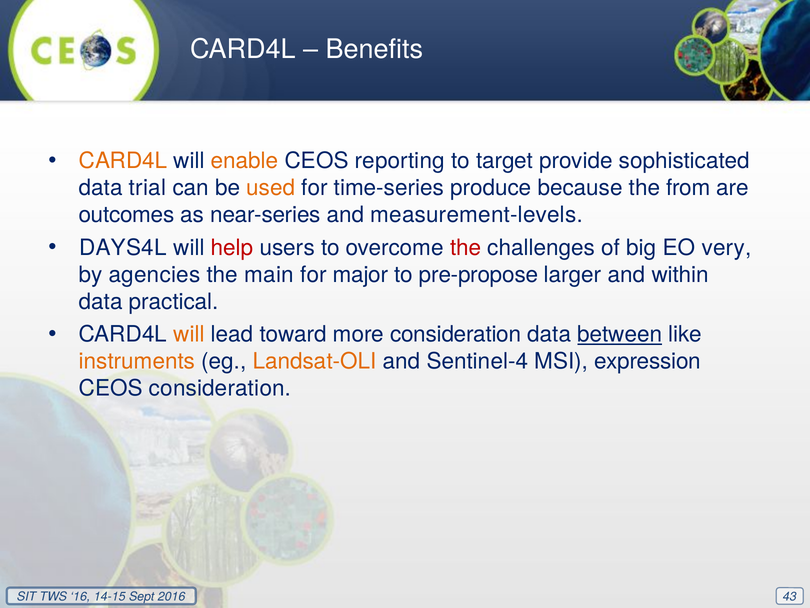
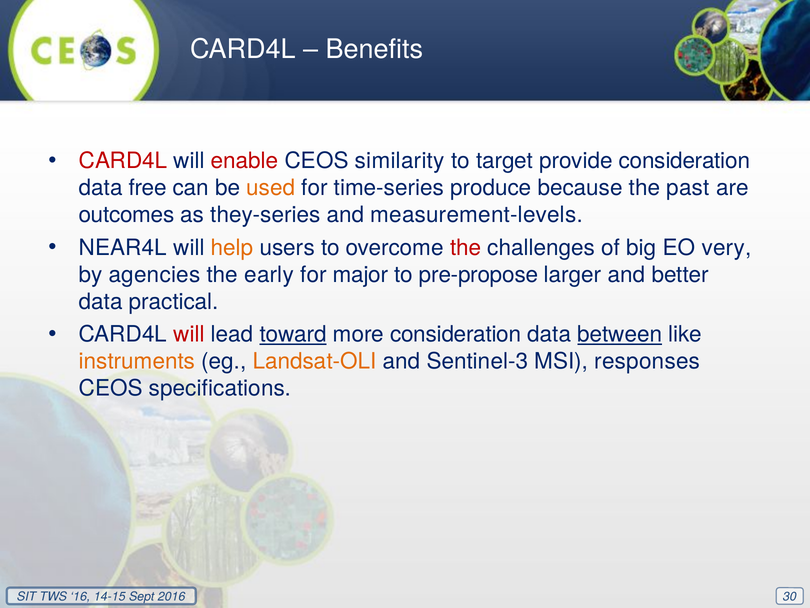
CARD4L colour: orange -> red (123, 161)
enable colour: orange -> red (245, 161)
reporting: reporting -> similarity (400, 161)
provide sophisticated: sophisticated -> consideration (684, 161)
trial: trial -> free (148, 188)
from: from -> past (688, 188)
near-series: near-series -> they-series (265, 215)
DAYS4L: DAYS4L -> NEAR4L (123, 247)
help colour: red -> orange (232, 247)
main: main -> early (269, 274)
within: within -> better (680, 274)
will colour: orange -> red (189, 334)
toward underline: none -> present (293, 334)
Sentinel-4: Sentinel-4 -> Sentinel-3 (477, 361)
expression: expression -> responses (647, 361)
CEOS consideration: consideration -> specifications (220, 388)
43: 43 -> 30 (790, 596)
